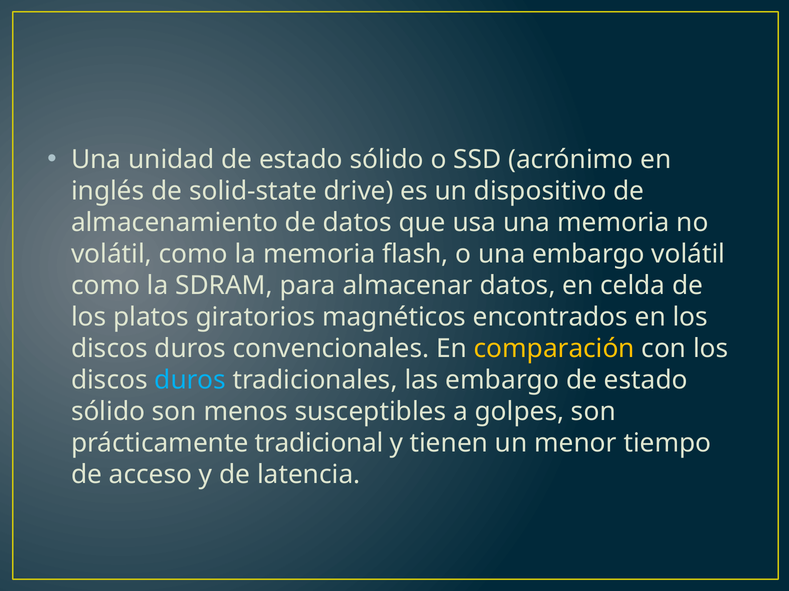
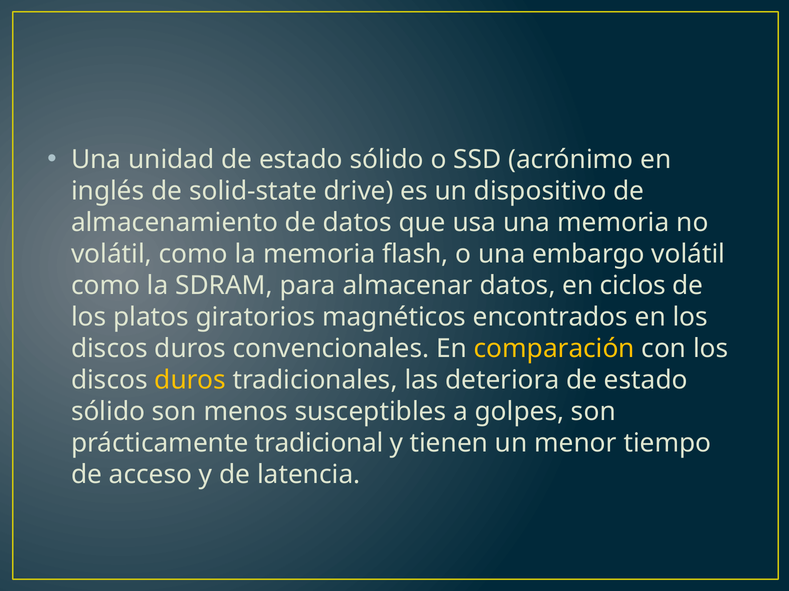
celda: celda -> ciclos (633, 286)
duros colour: light blue -> yellow (190, 381)
las embargo: embargo -> deteriora (502, 381)
